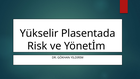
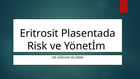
Yükselir: Yükselir -> Eritrosit (39, 33)
